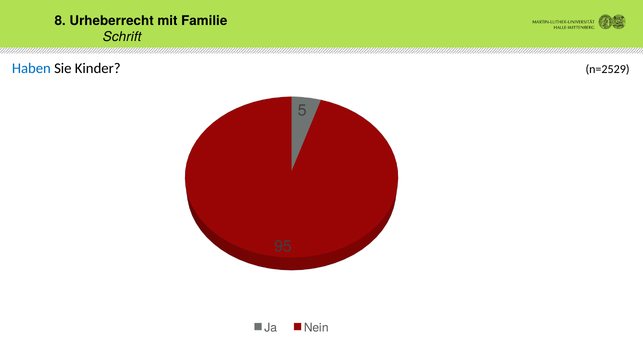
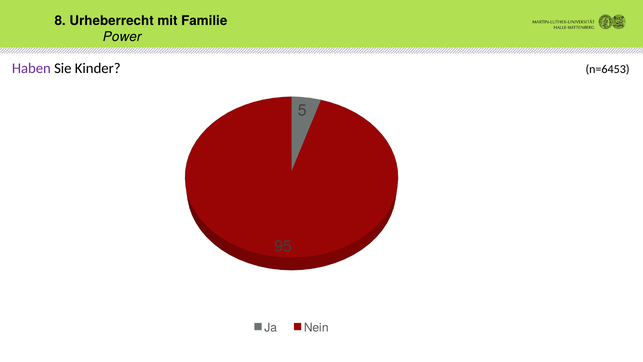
Schrift: Schrift -> Power (122, 37)
Haben colour: blue -> purple (31, 68)
n=2529: n=2529 -> n=6453 (608, 69)
